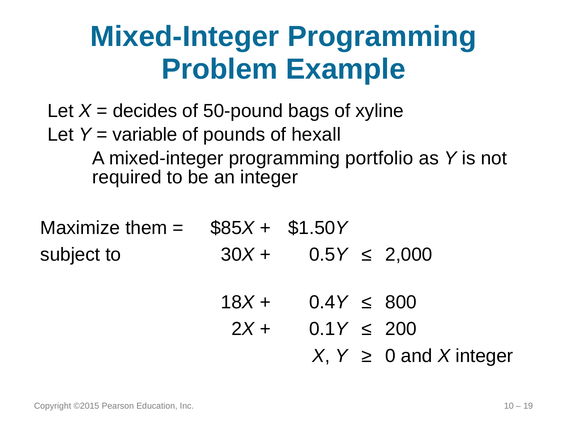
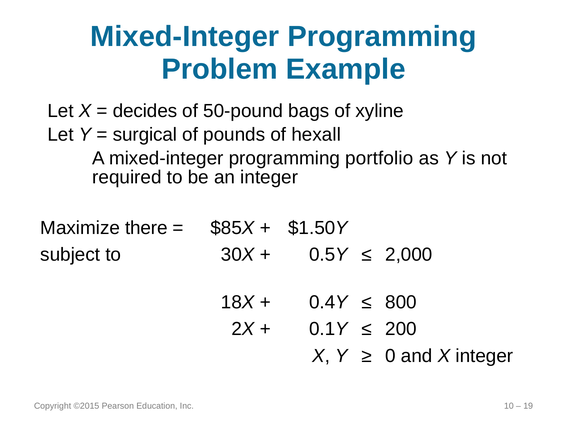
variable: variable -> surgical (145, 135)
them: them -> there (146, 228)
